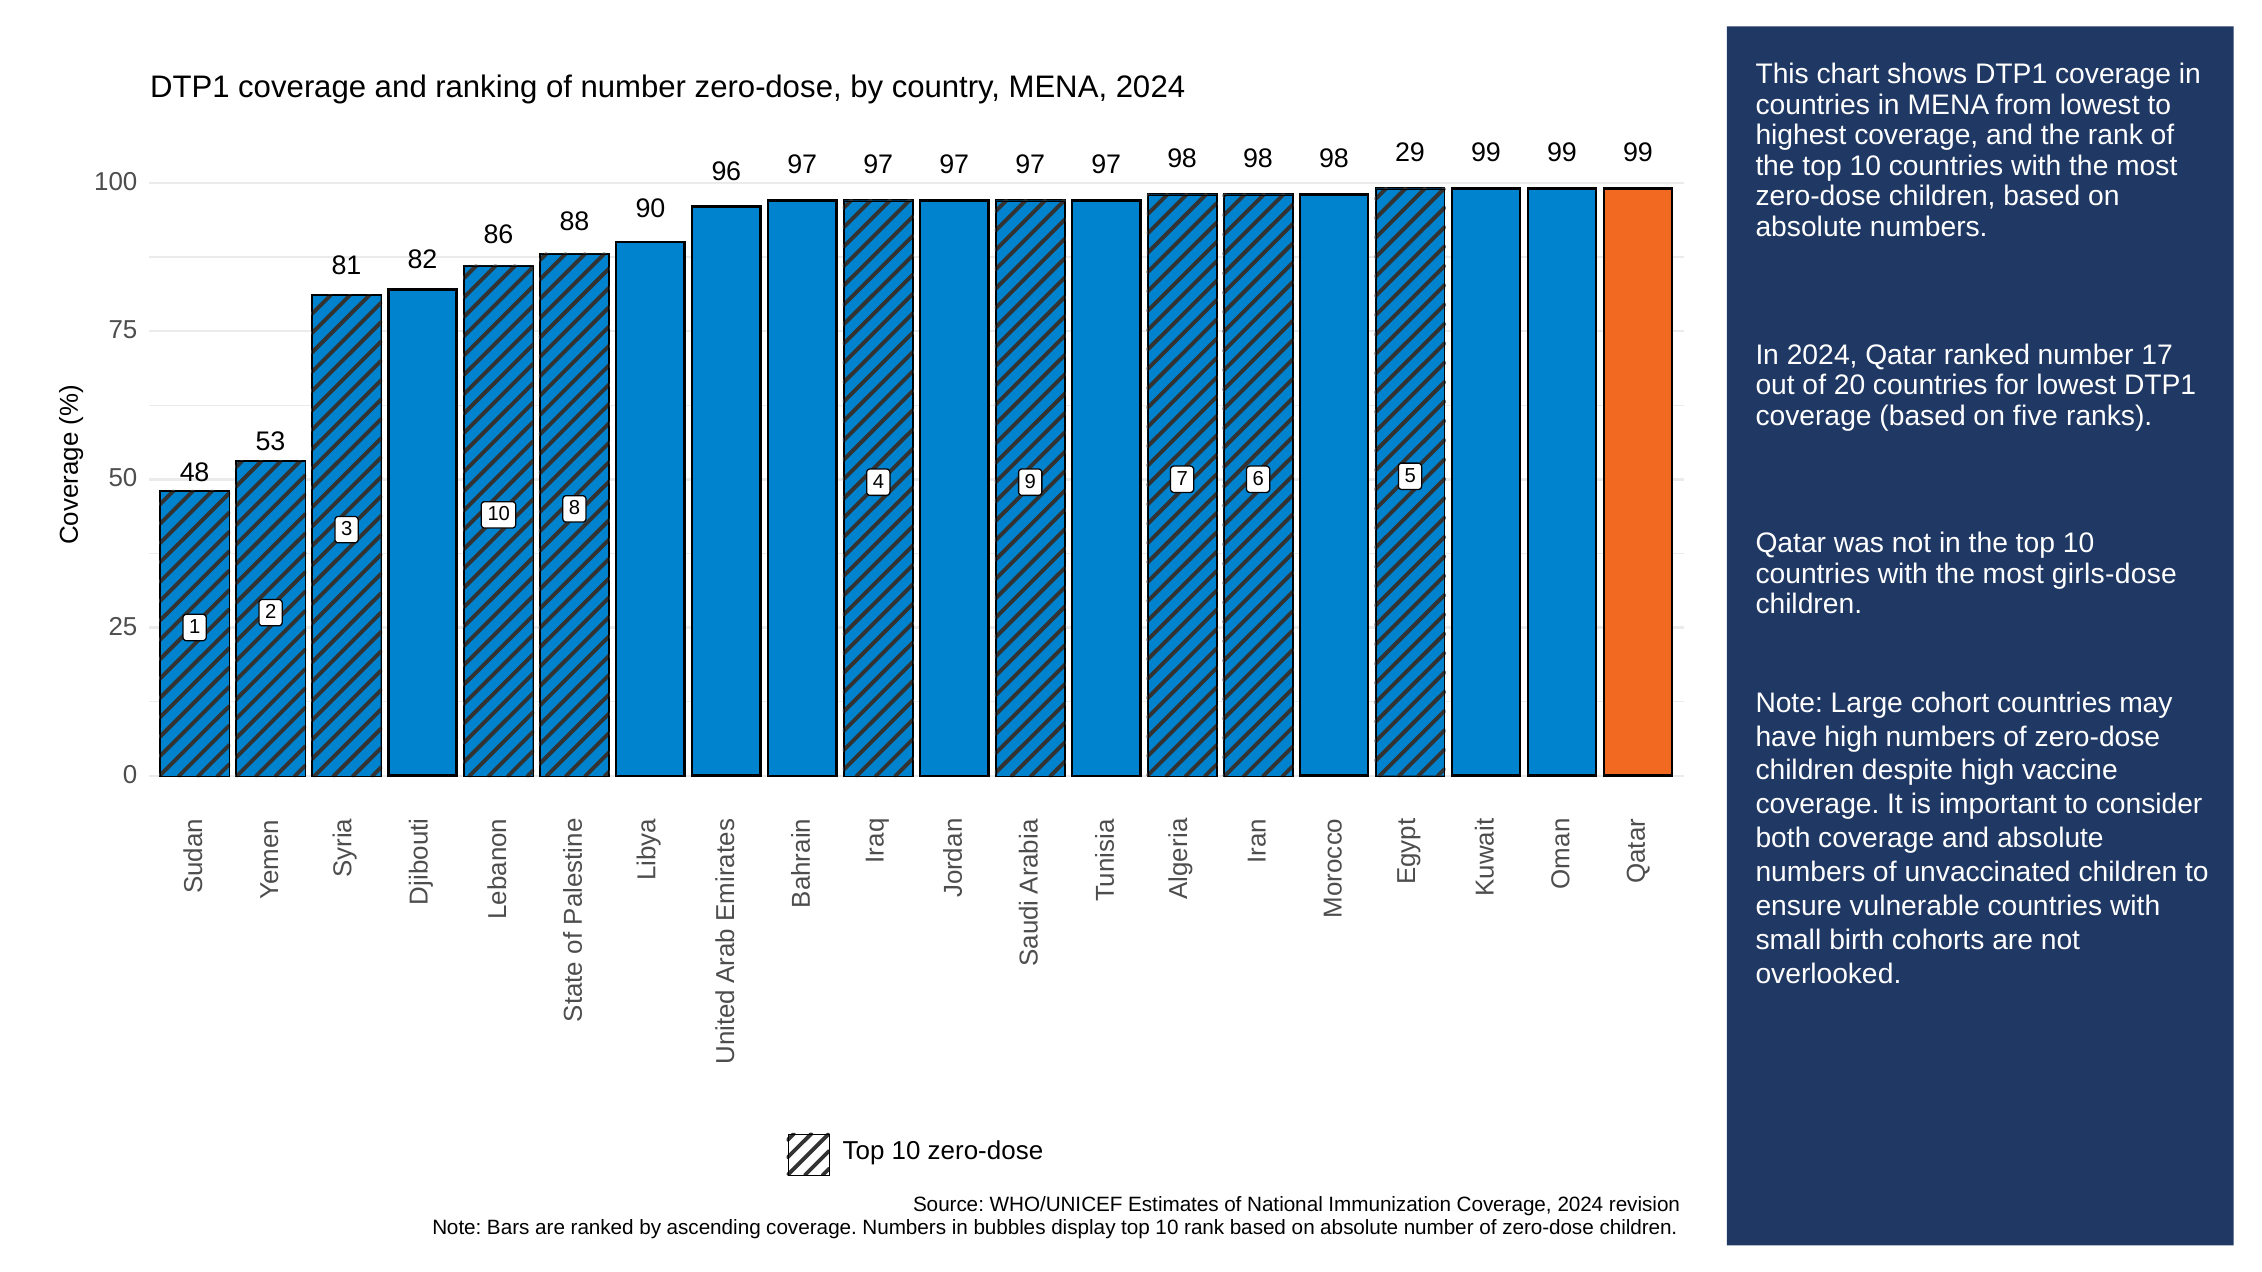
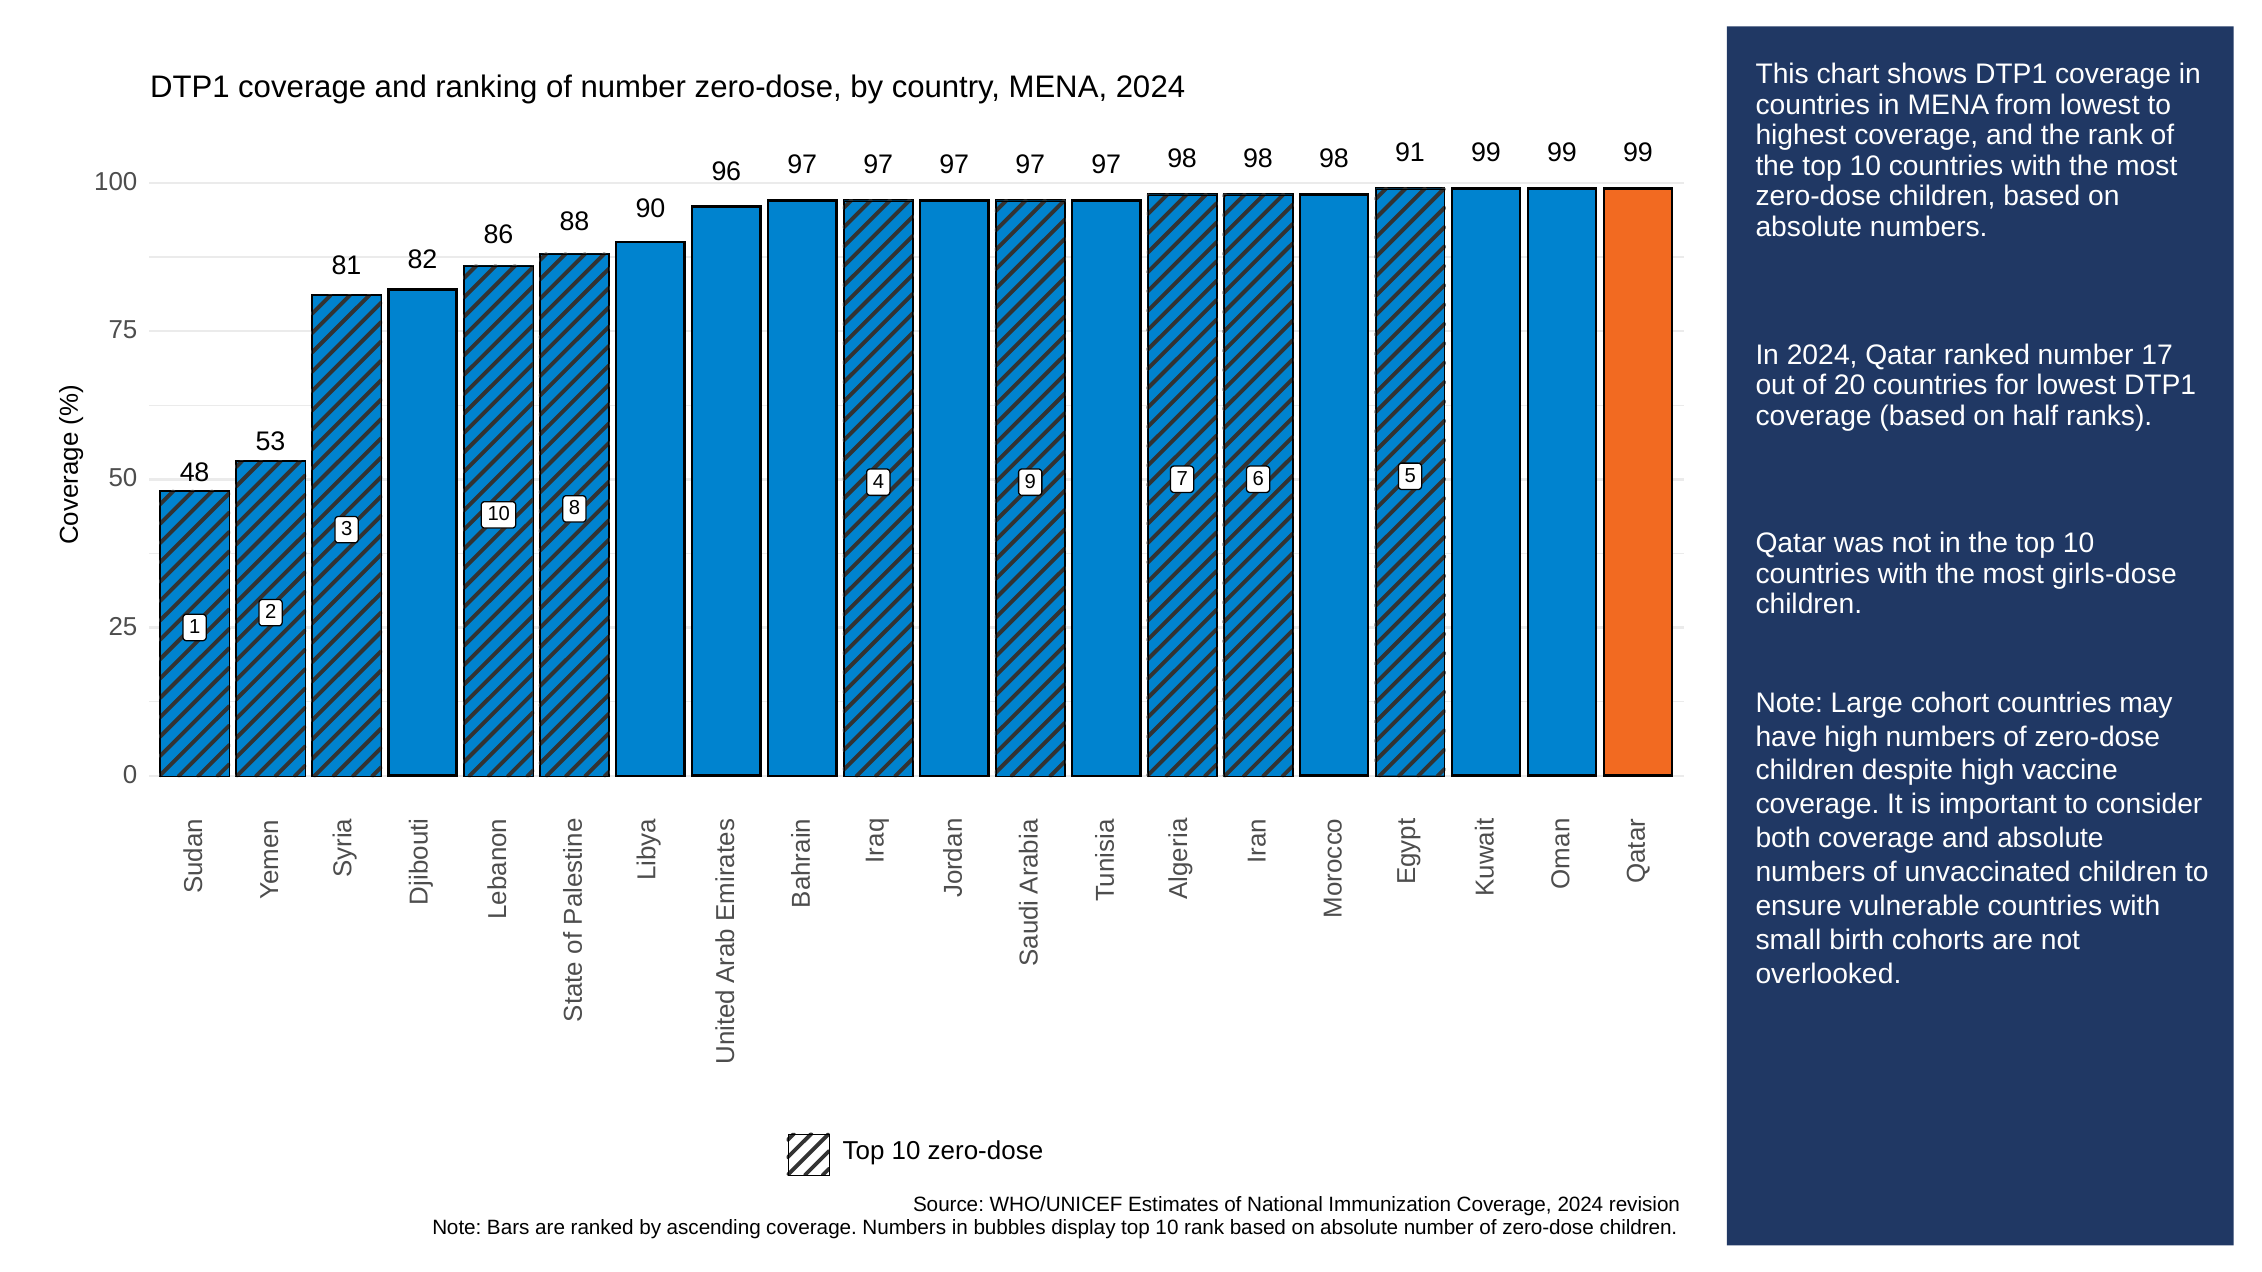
29: 29 -> 91 (1410, 153)
five: five -> half (2035, 416)
